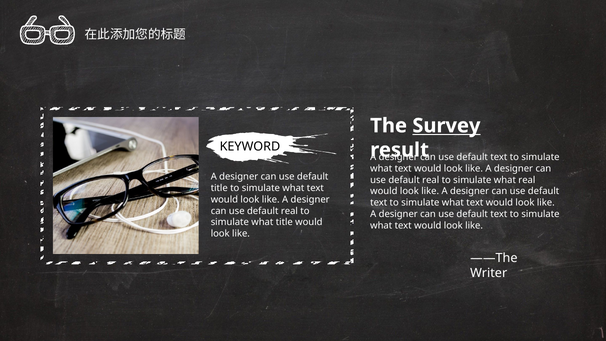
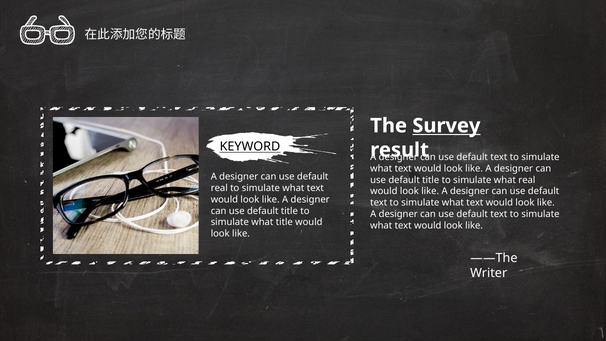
KEYWORD underline: none -> present (250, 147)
real: real -> title (431, 180)
title: title -> real (219, 188)
real: real -> title (289, 211)
